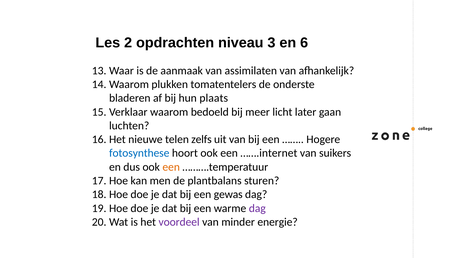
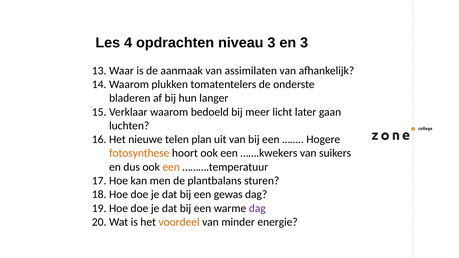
2: 2 -> 4 (128, 43)
en 6: 6 -> 3 (304, 43)
plaats: plaats -> langer (214, 98)
zelfs: zelfs -> plan (201, 140)
fotosynthese colour: blue -> orange (139, 153)
…….internet: …….internet -> …….kwekers (269, 153)
voordeel colour: purple -> orange (179, 222)
